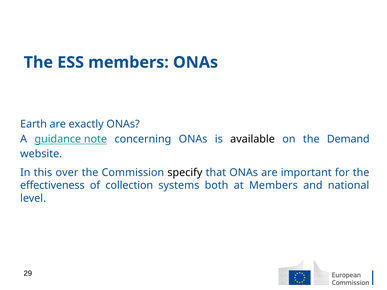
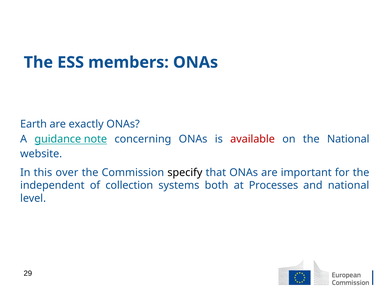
available colour: black -> red (253, 139)
the Demand: Demand -> National (348, 139)
effectiveness: effectiveness -> independent (52, 186)
at Members: Members -> Processes (274, 186)
